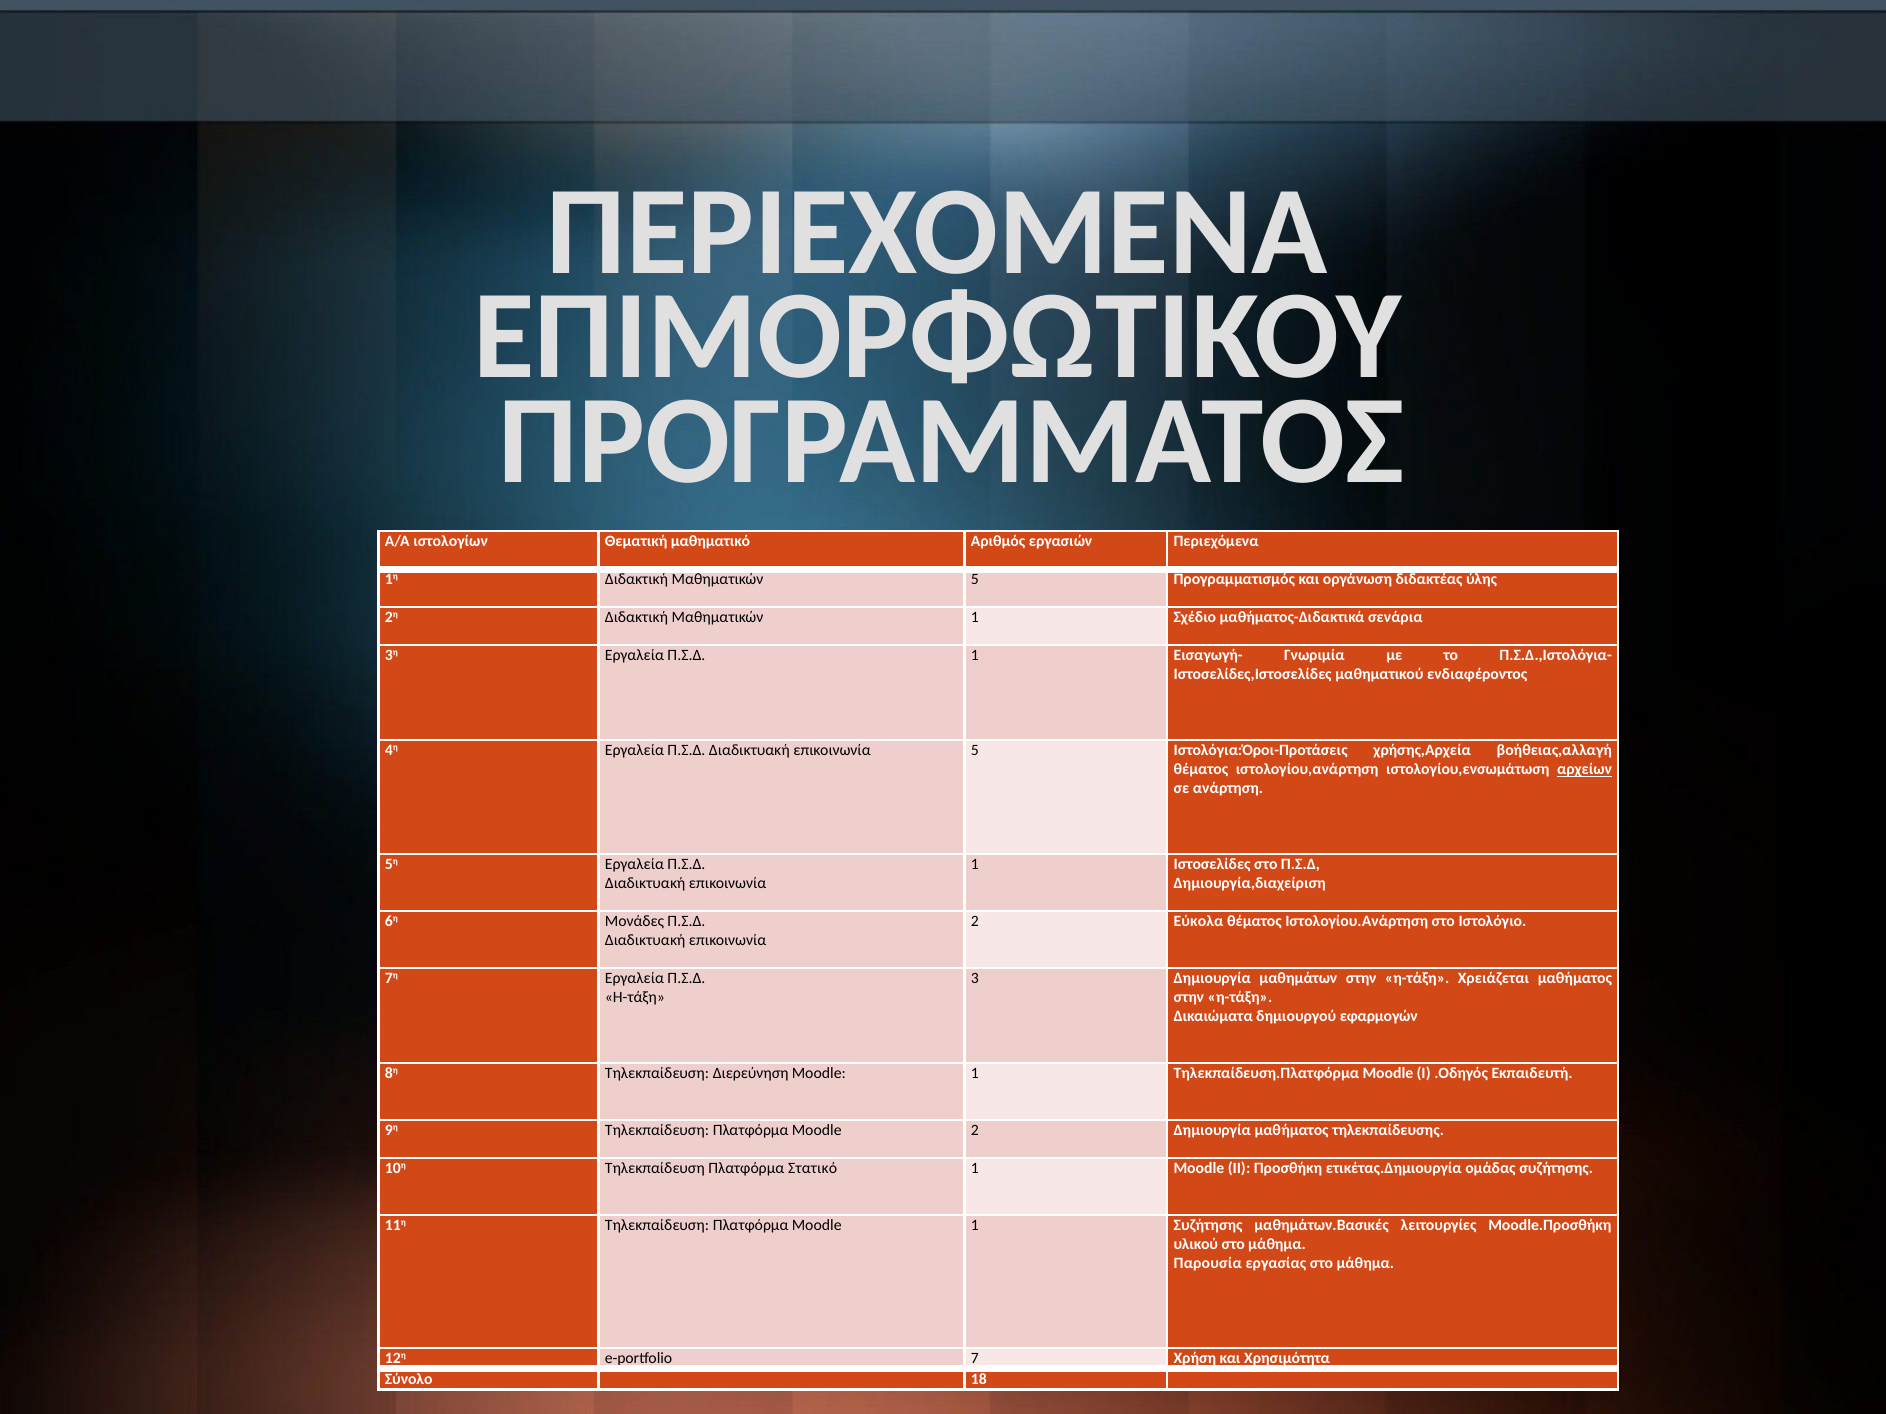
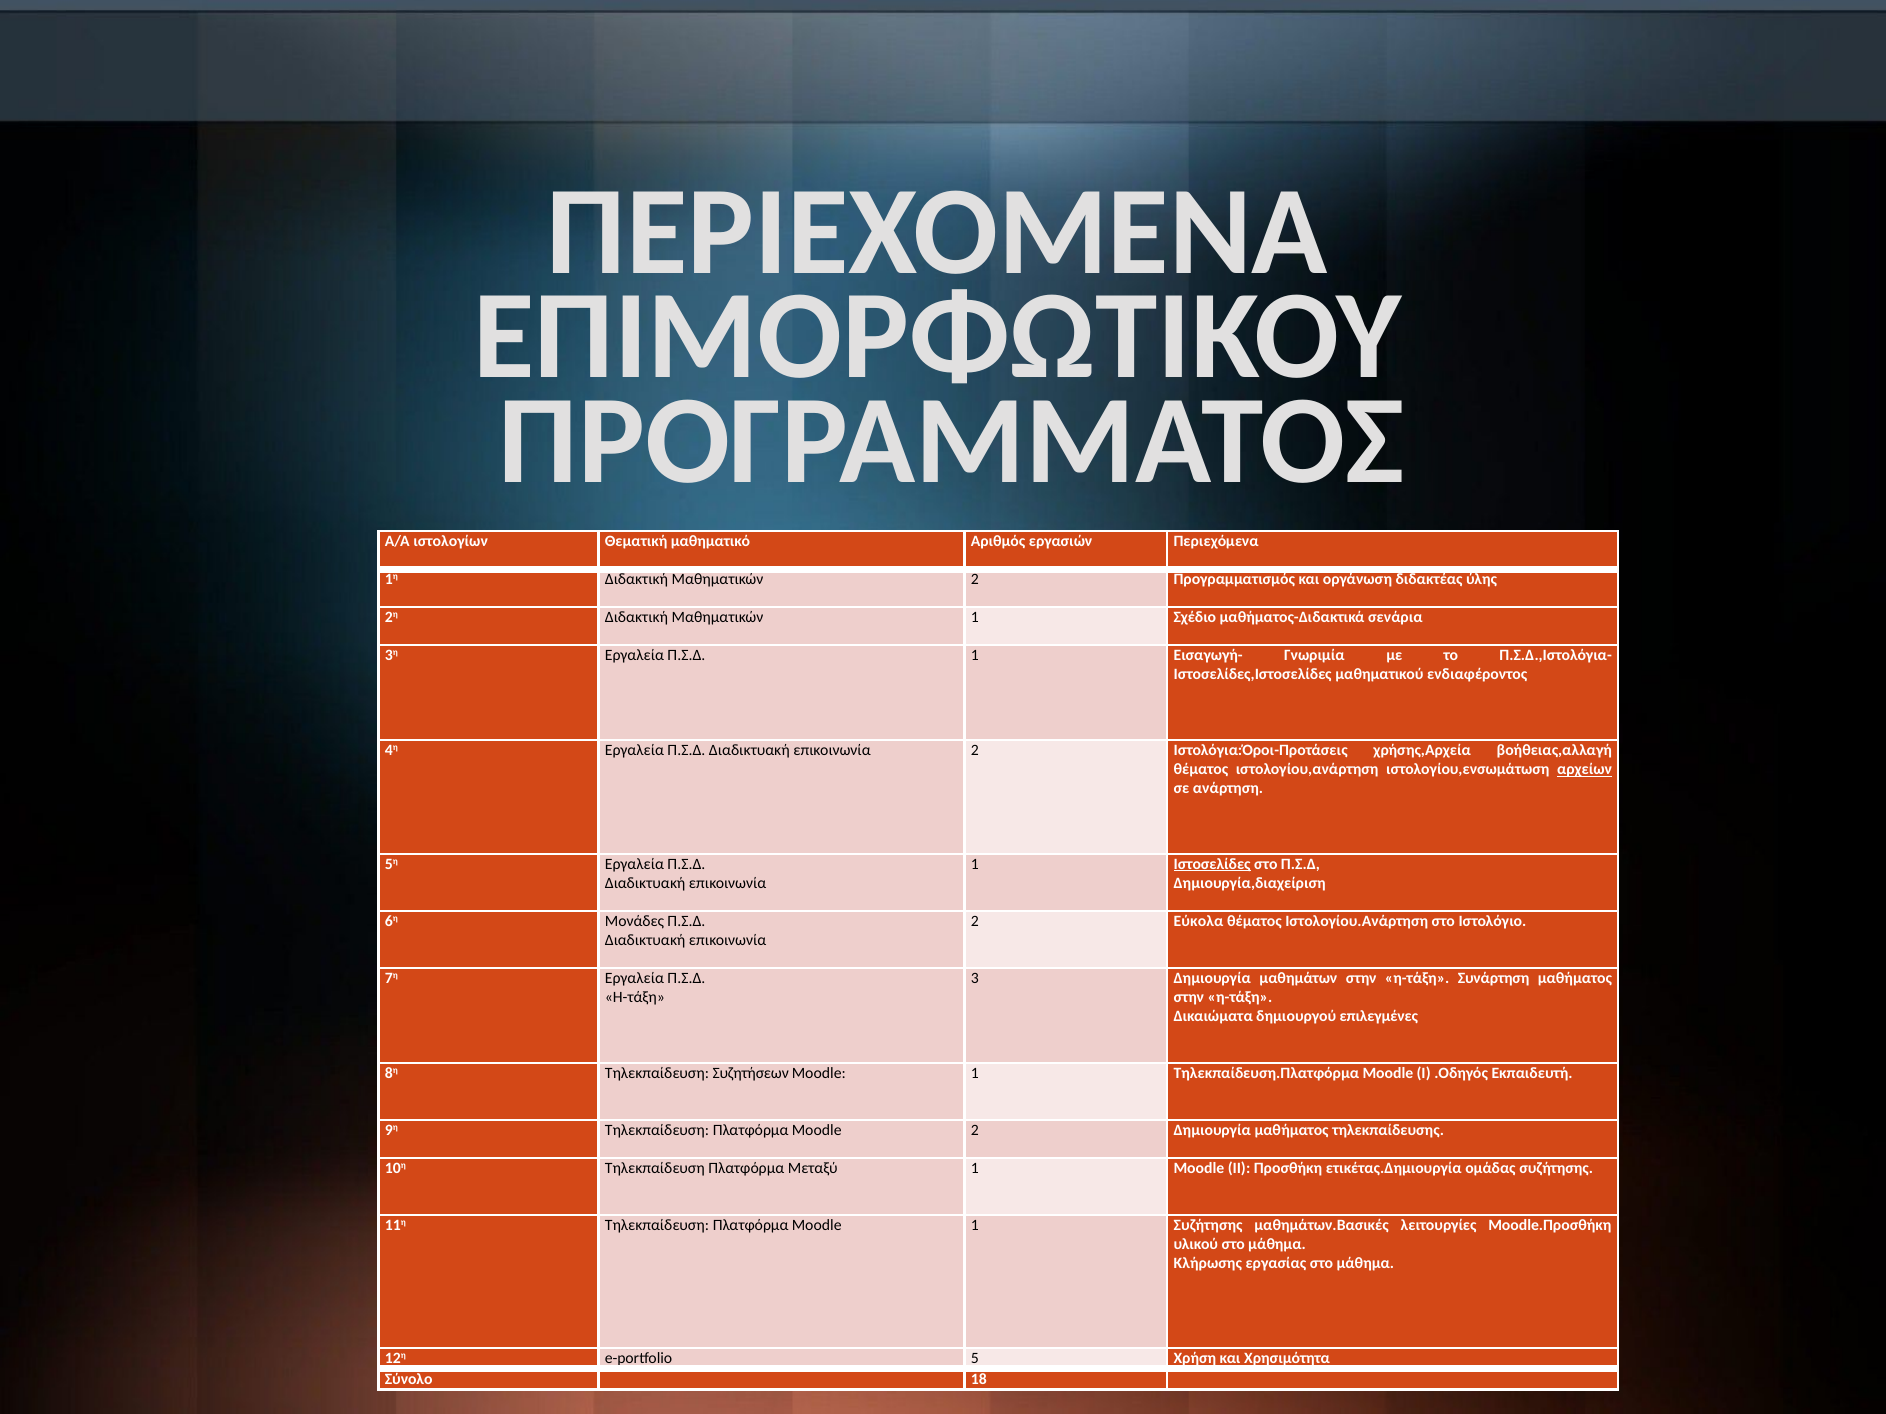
Μαθηματικών 5: 5 -> 2 (975, 579)
5: 5 -> 2 (975, 750)
Ιστοσελίδες underline: none -> present (1212, 864)
Χρειάζεται: Χρειάζεται -> Συνάρτηση (1494, 978)
εφαρμογών: εφαρμογών -> επιλεγμένες (1379, 1017)
Διερεύνηση: Διερεύνηση -> Συζητήσεων (751, 1074)
Στατικό: Στατικό -> Μεταξύ (813, 1169)
Παρουσία: Παρουσία -> Κλήρωσης (1208, 1264)
7: 7 -> 5 (975, 1359)
